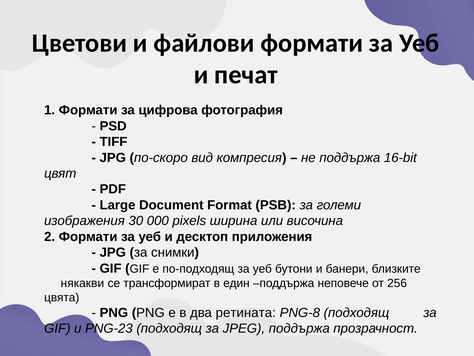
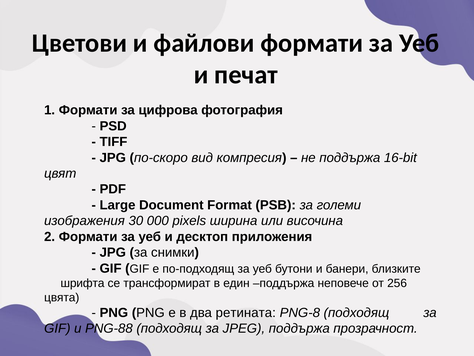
някакви: някакви -> шрифта (82, 283)
PNG-23: PNG-23 -> PNG-88 (109, 328)
